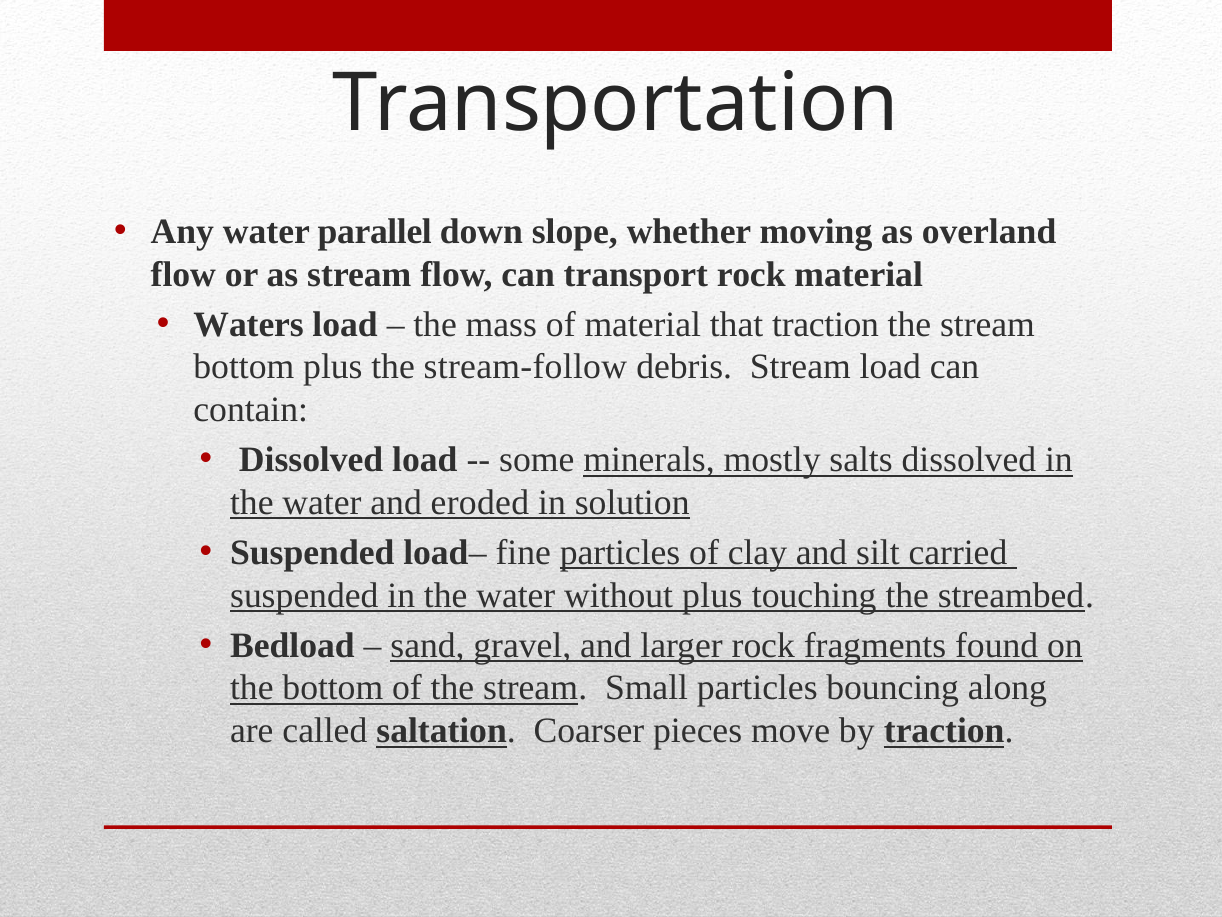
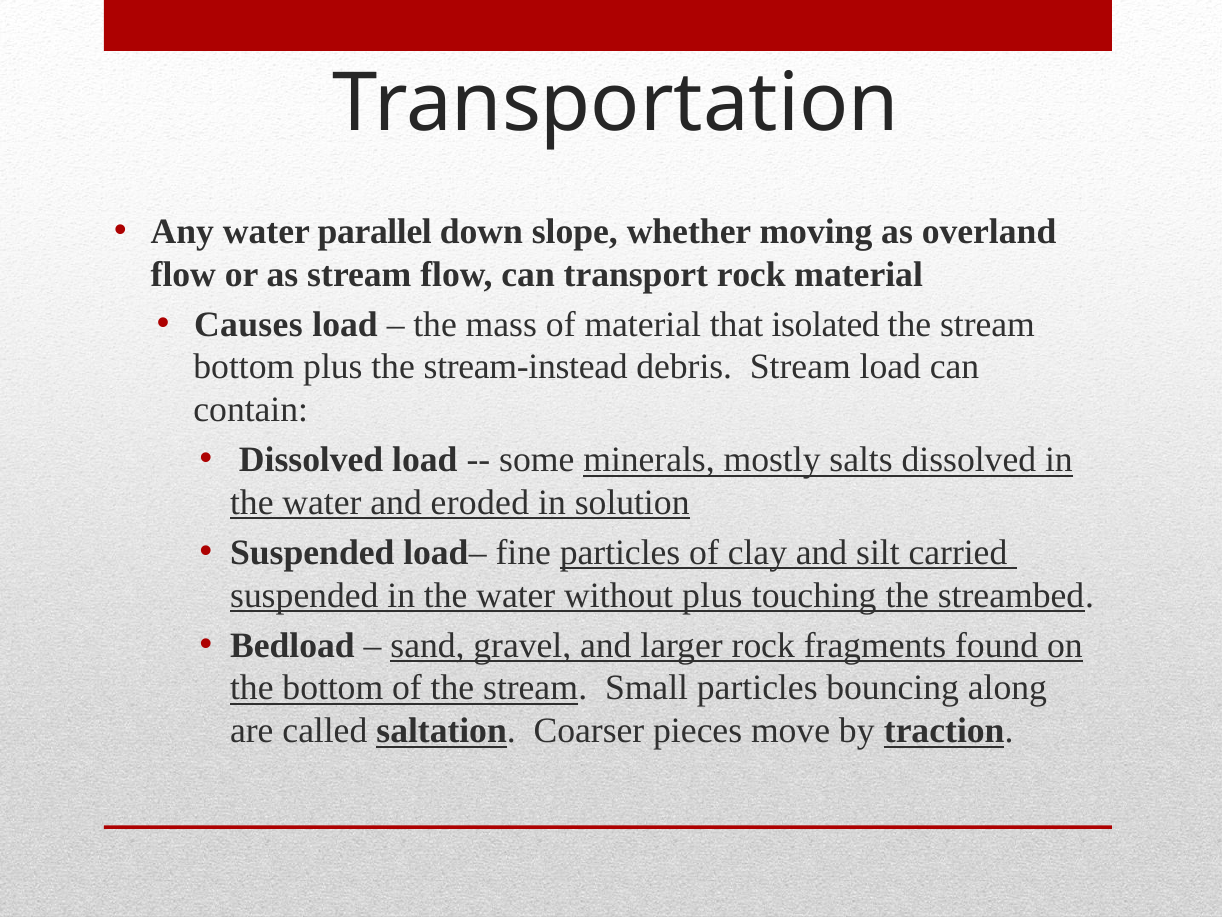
Waters: Waters -> Causes (248, 324)
that traction: traction -> isolated (826, 324)
stream-follow: stream-follow -> stream-instead (526, 367)
